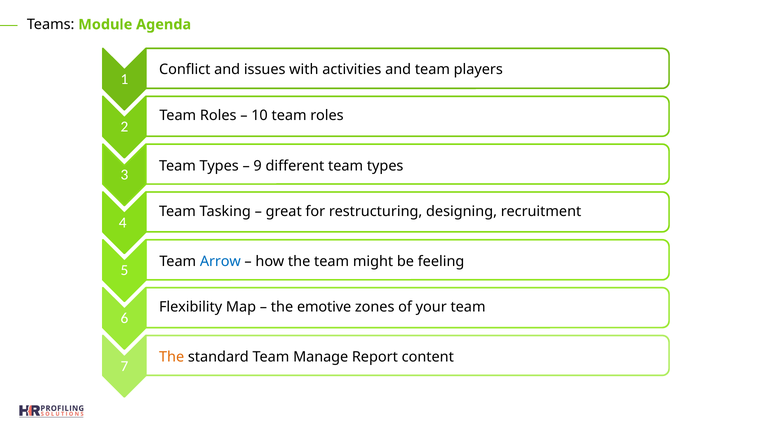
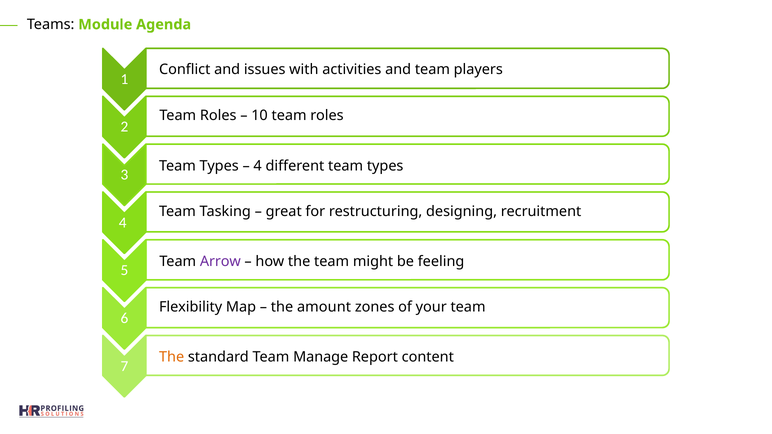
9: 9 -> 4 (258, 166)
Arrow colour: blue -> purple (220, 262)
emotive: emotive -> amount (324, 307)
